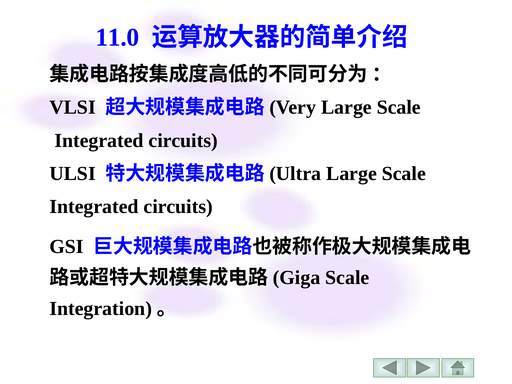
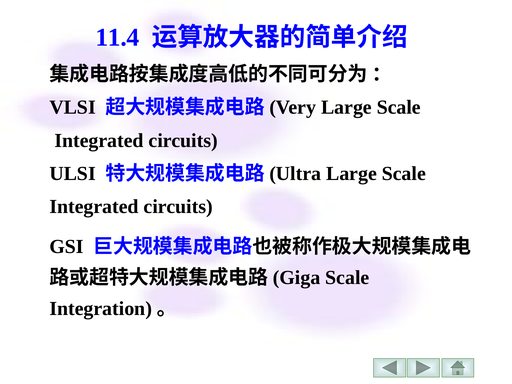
11.0: 11.0 -> 11.4 (117, 37)
